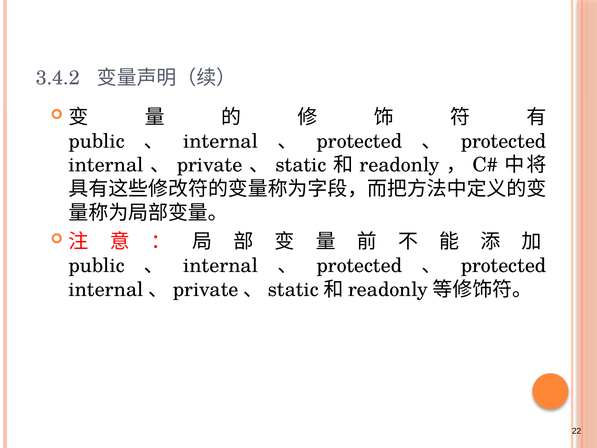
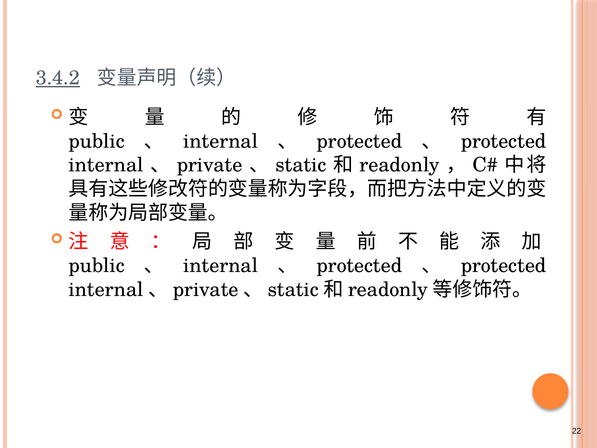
3.4.2 underline: none -> present (58, 78)
